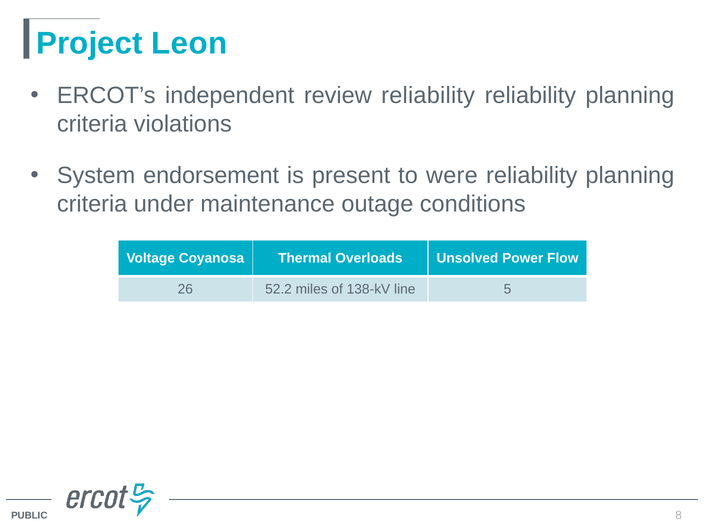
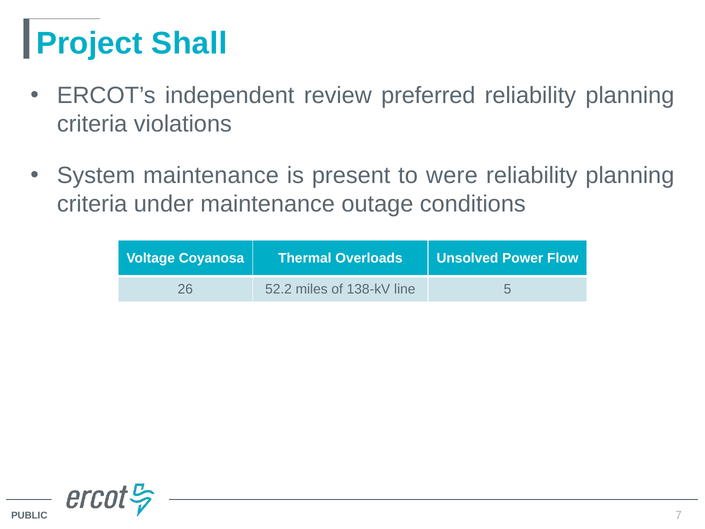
Leon: Leon -> Shall (189, 43)
review reliability: reliability -> preferred (428, 96)
System endorsement: endorsement -> maintenance (211, 176)
8: 8 -> 7 (679, 515)
